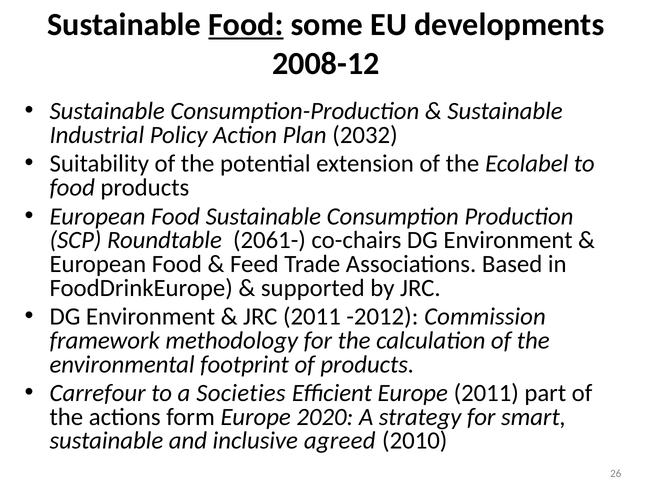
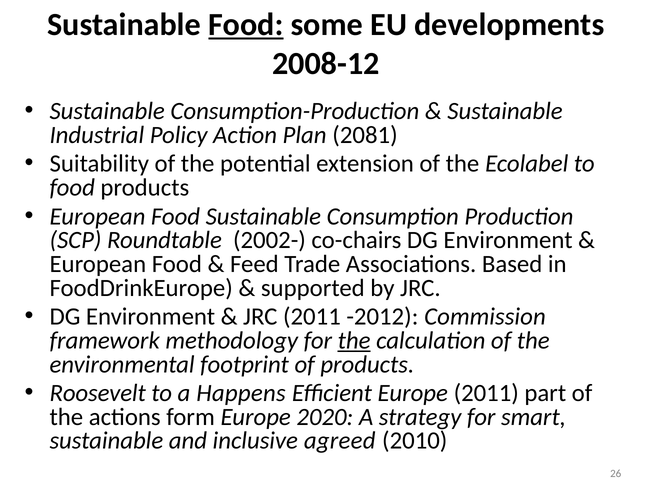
2032: 2032 -> 2081 (365, 135)
2061-: 2061- -> 2002- (269, 240)
the underline: none -> present (354, 340)
Carrefour: Carrefour -> Roosevelt (98, 393)
Societies: Societies -> Happens (241, 393)
